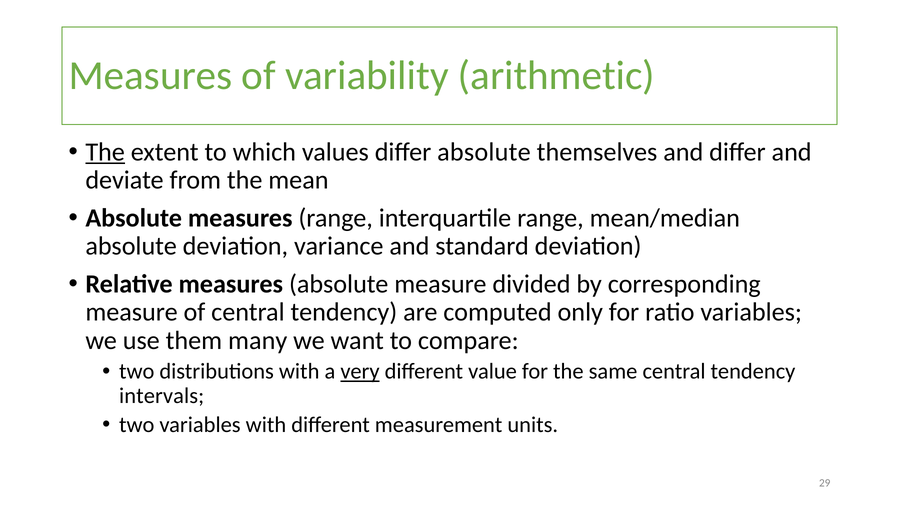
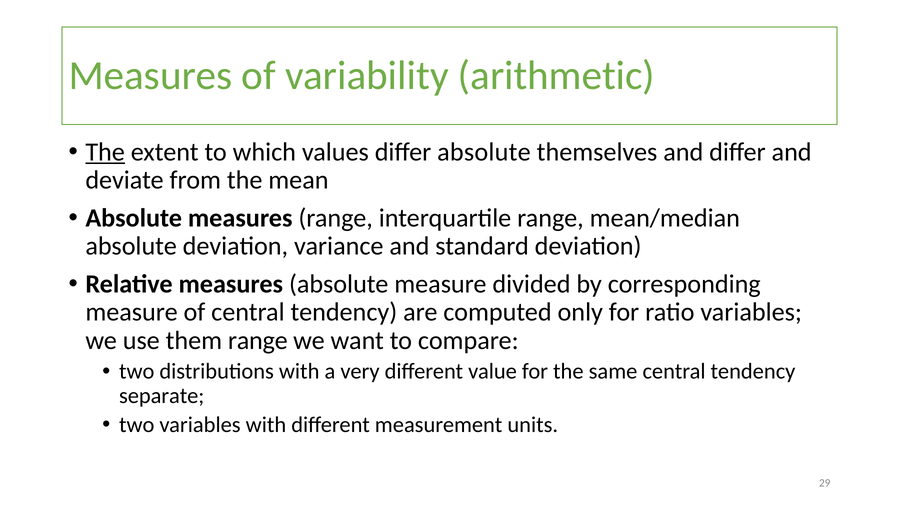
them many: many -> range (258, 340)
very underline: present -> none (360, 371)
intervals: intervals -> separate (162, 396)
